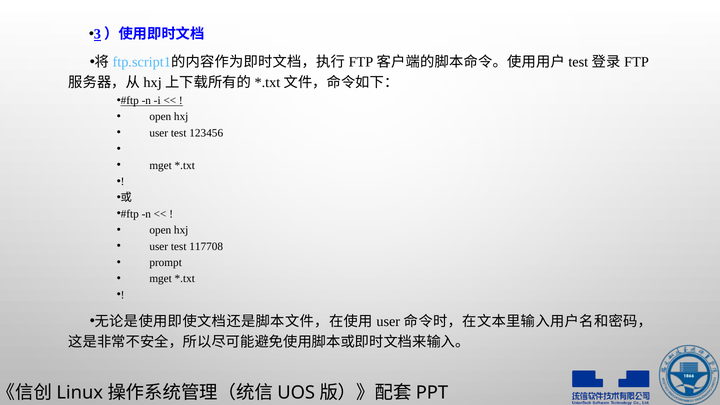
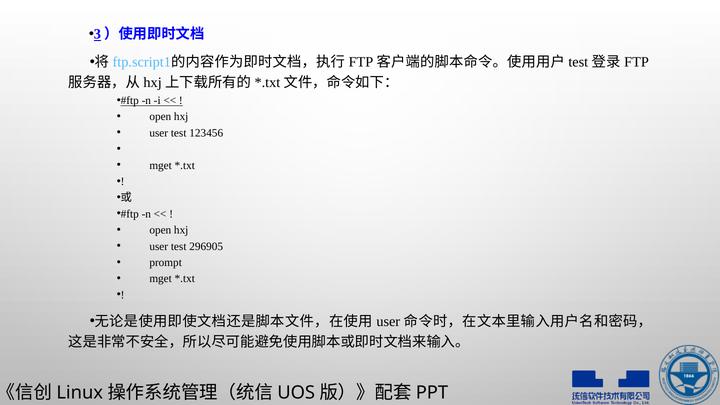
117708: 117708 -> 296905 (206, 246)
